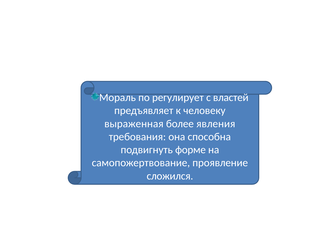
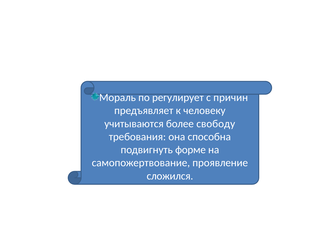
властей: властей -> причин (231, 98)
выраженная: выраженная -> учитываются (134, 124)
явления: явления -> свободу (216, 124)
